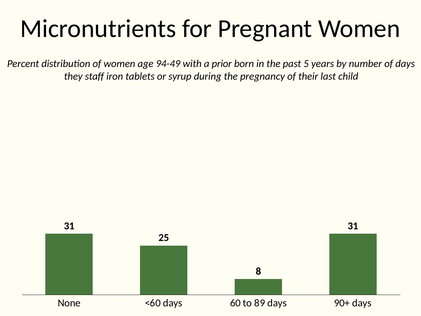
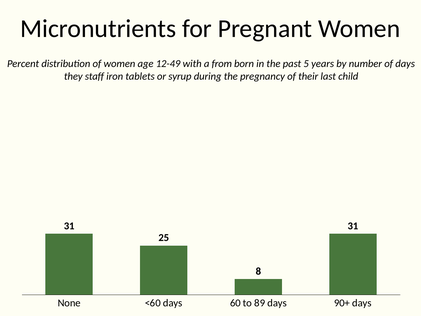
94-49: 94-49 -> 12-49 (168, 64)
prior: prior -> from (222, 64)
